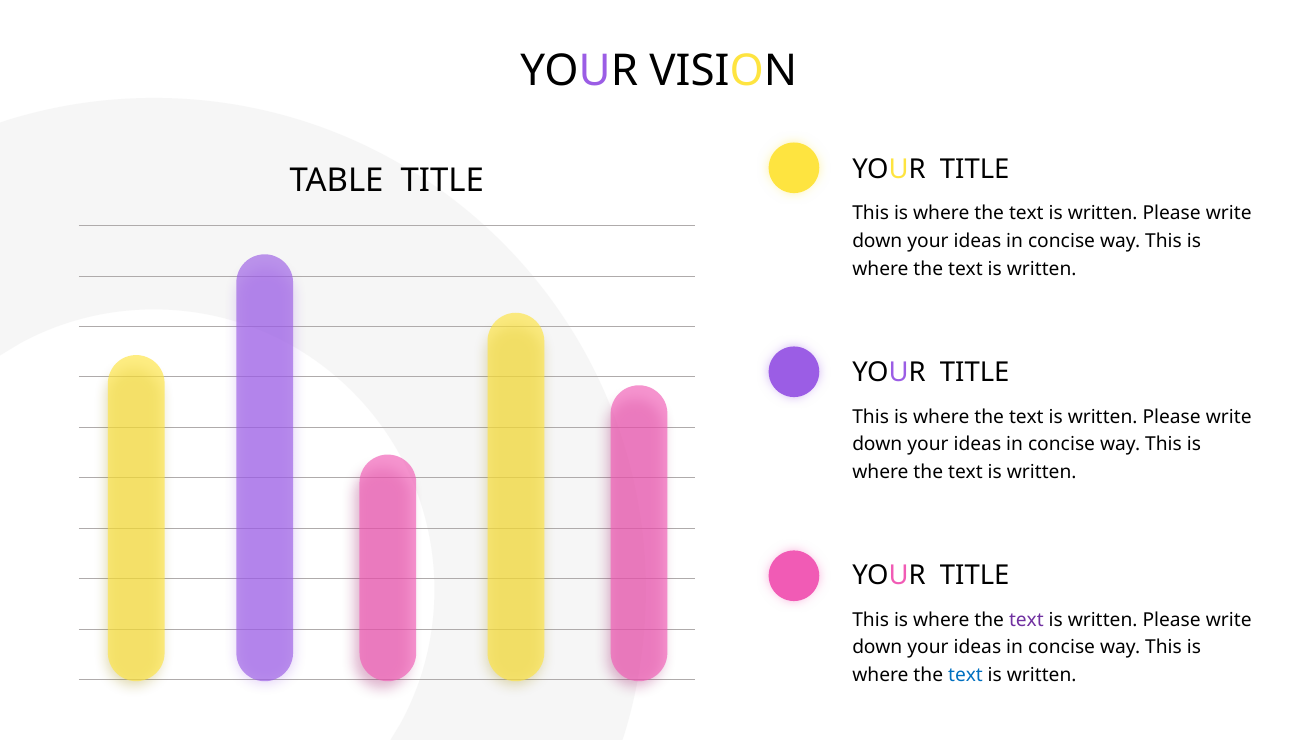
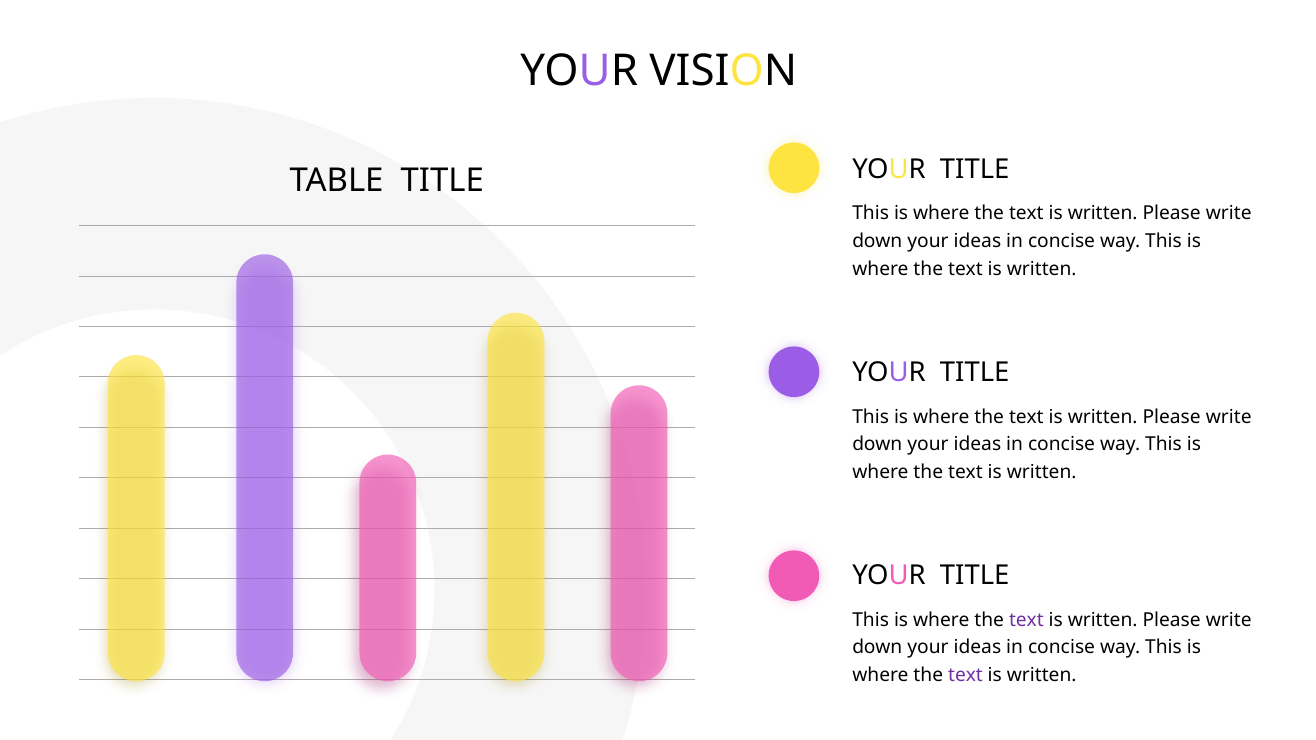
text colour: blue -> purple (965, 675)
